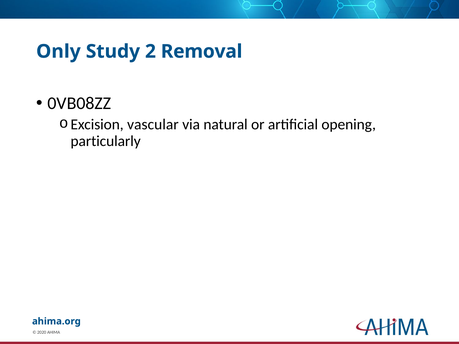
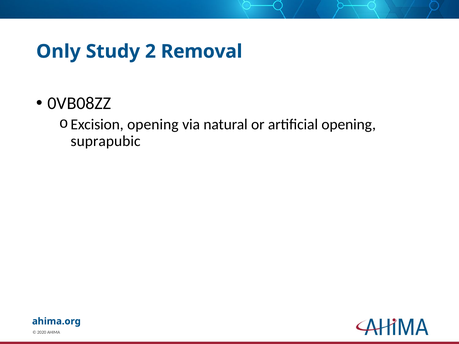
Excision vascular: vascular -> opening (153, 125)
particularly: particularly -> suprapubic (106, 141)
